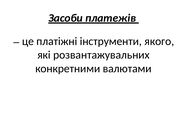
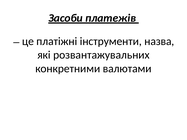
якого: якого -> назва (159, 41)
